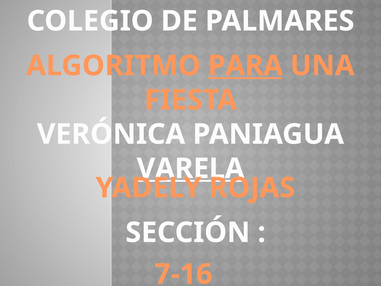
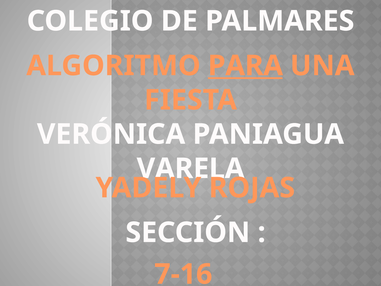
VARELA underline: present -> none (191, 168)
